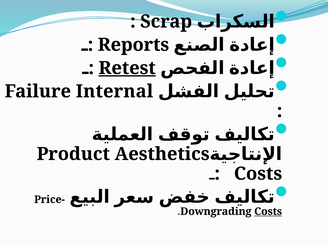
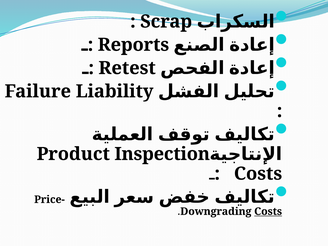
Retest underline: present -> none (127, 68)
Internal: Internal -> Liability (115, 91)
Aesthetics: Aesthetics -> Inspection (162, 154)
